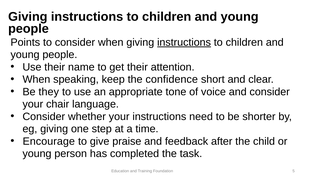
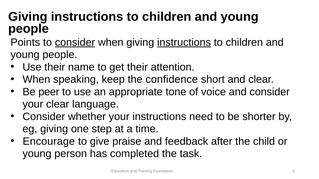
consider underline: none -> present (75, 42)
they: they -> peer (49, 92)
your chair: chair -> clear (58, 104)
